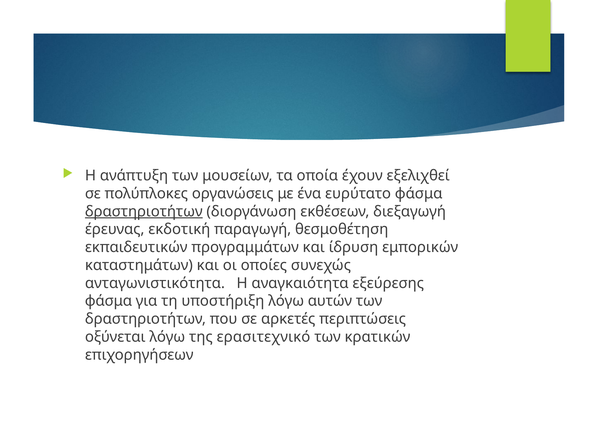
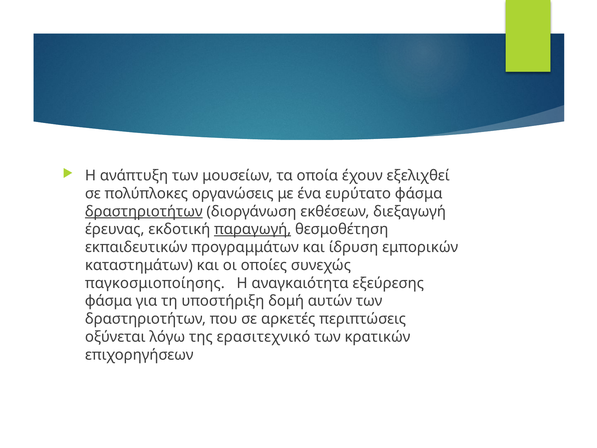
παραγωγή underline: none -> present (253, 229)
ανταγωνιστικότητα: ανταγωνιστικότητα -> παγκοσμιοποίησης (155, 283)
υποστήριξη λόγω: λόγω -> δομή (286, 301)
